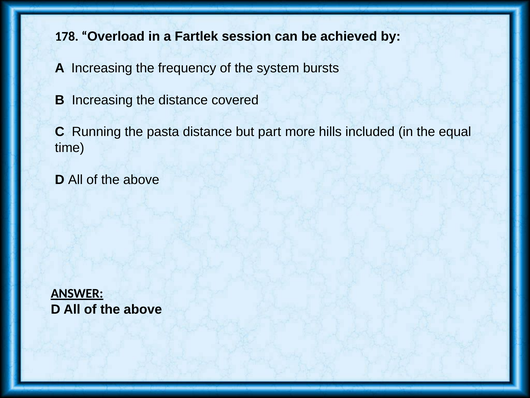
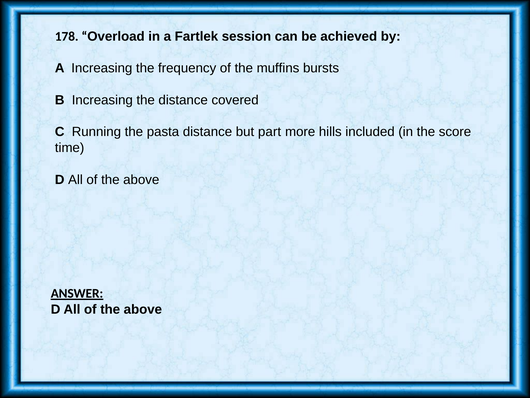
system: system -> muffins (278, 68)
equal: equal -> score (455, 132)
